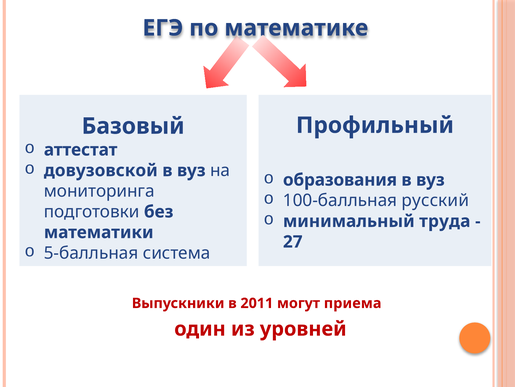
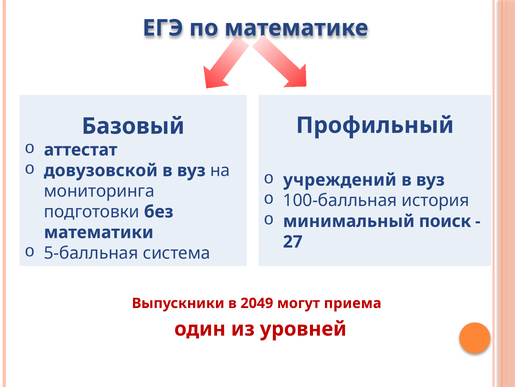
образования: образования -> учреждений (340, 180)
русский: русский -> история (435, 200)
труда: труда -> поиск (445, 221)
2011: 2011 -> 2049 (257, 303)
